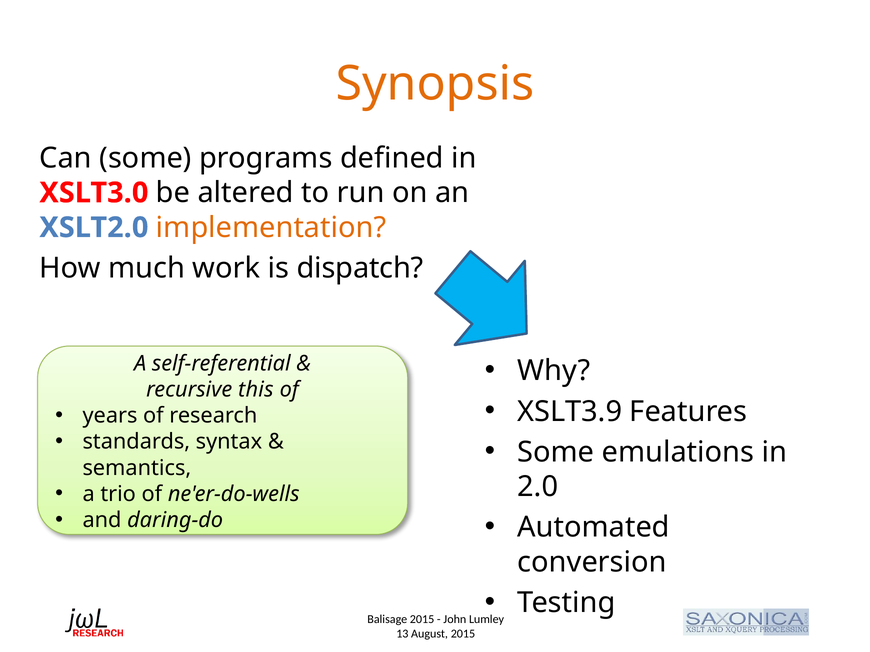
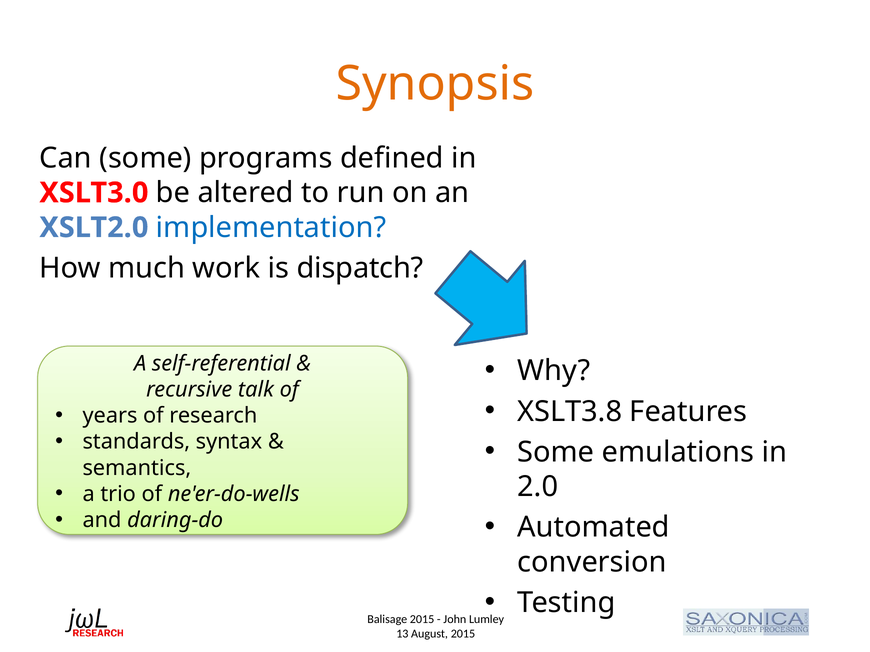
implementation colour: orange -> blue (271, 228)
this: this -> talk (256, 390)
XSLT3.9: XSLT3.9 -> XSLT3.8 (570, 412)
